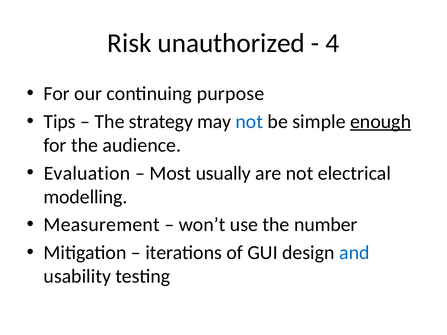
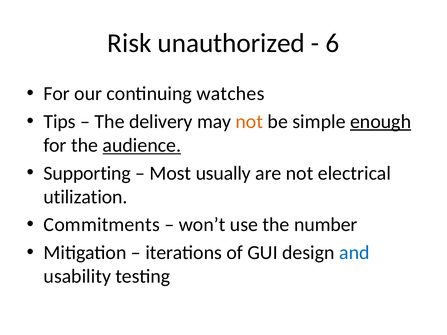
4: 4 -> 6 (332, 43)
purpose: purpose -> watches (230, 94)
strategy: strategy -> delivery (161, 122)
not colour: blue -> orange (249, 122)
audience underline: none -> present (142, 145)
Evaluation: Evaluation -> Supporting (87, 173)
modelling: modelling -> utilization (86, 197)
Measurement: Measurement -> Commitments (102, 225)
